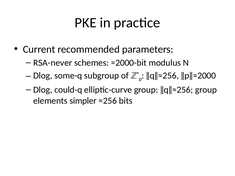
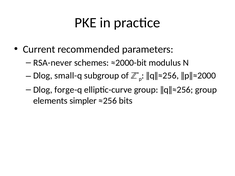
some-q: some-q -> small-q (68, 76)
could-q: could-q -> forge-q (68, 90)
